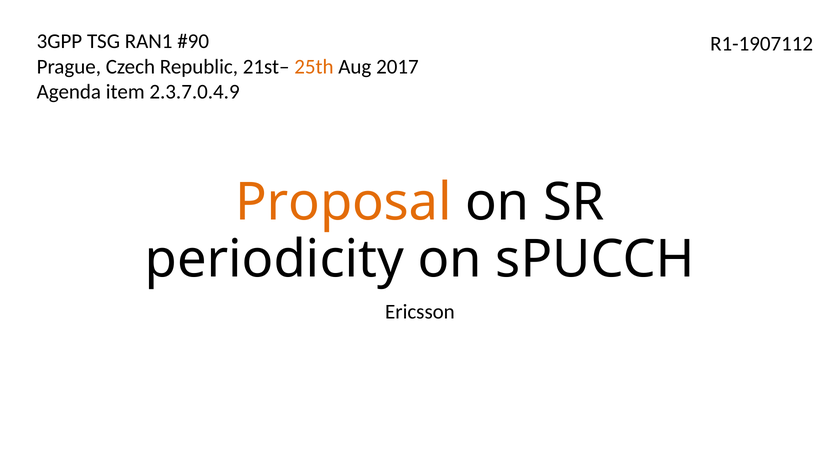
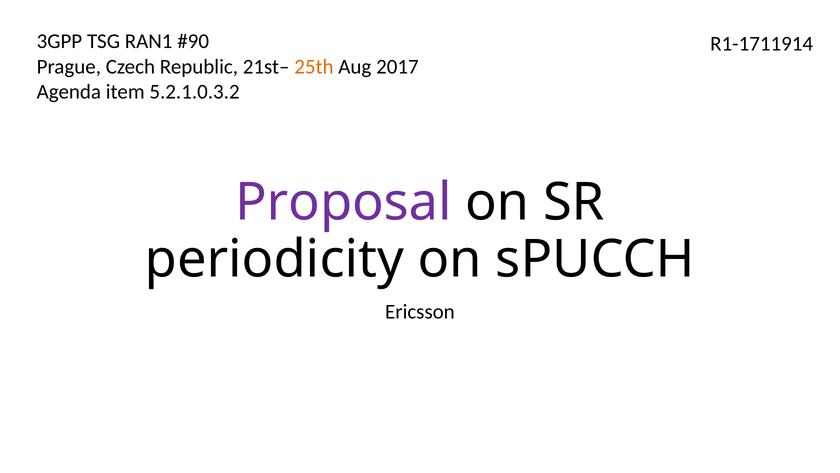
R1-1907112: R1-1907112 -> R1-1711914 (762, 44)
2.3.7.0.4.9: 2.3.7.0.4.9 -> 5.2.1.0.3.2 (195, 92)
Proposal colour: orange -> purple (344, 202)
